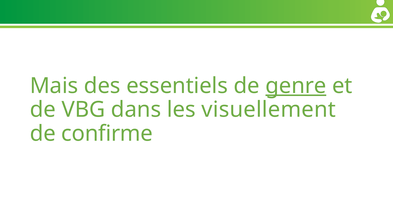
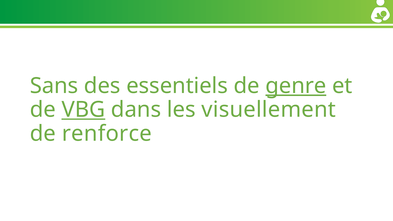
Mais: Mais -> Sans (54, 86)
VBG underline: none -> present (83, 110)
confirme: confirme -> renforce (107, 134)
